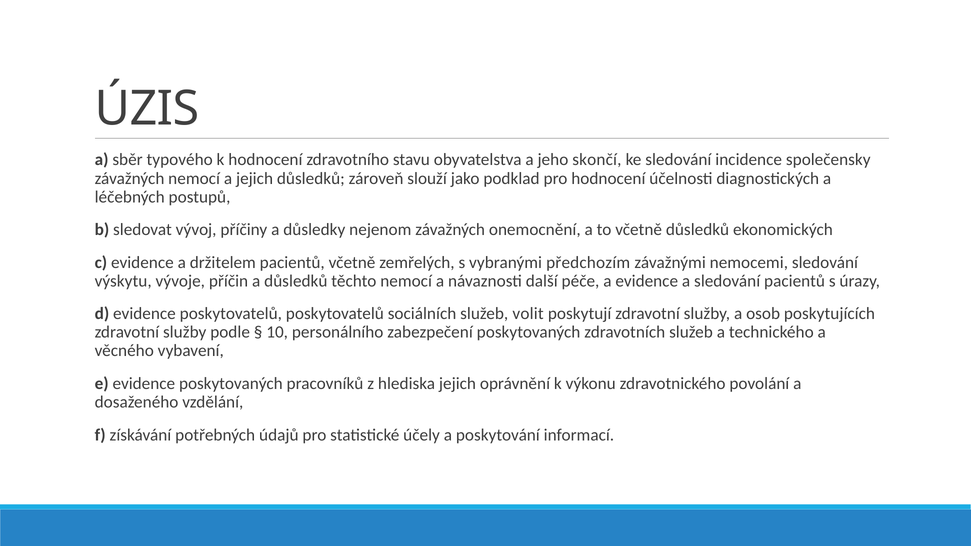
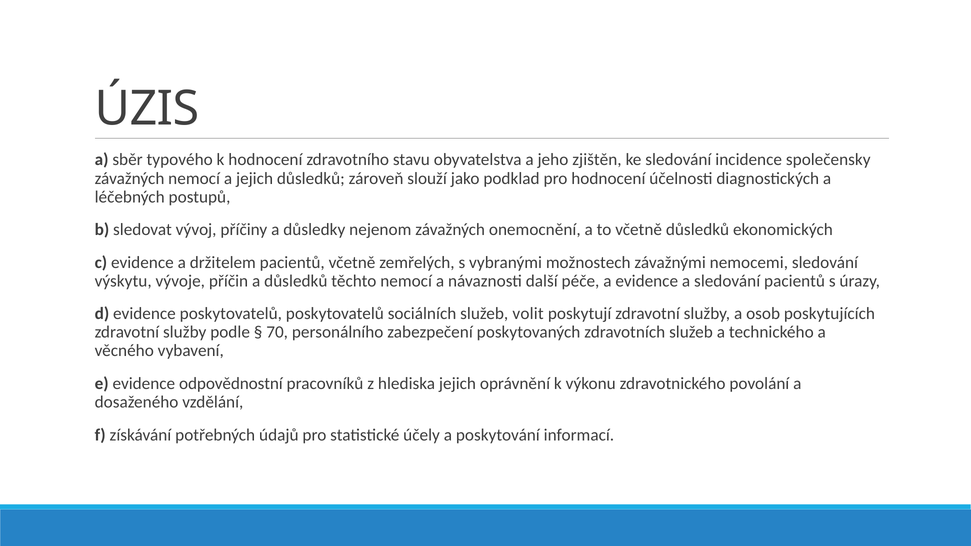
skončí: skončí -> zjištěn (597, 160)
předchozím: předchozím -> možnostech (588, 262)
10: 10 -> 70 (277, 332)
evidence poskytovaných: poskytovaných -> odpovědnostní (231, 384)
